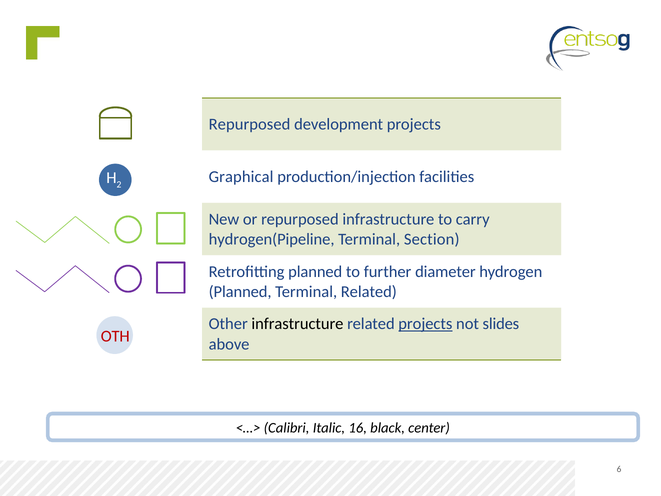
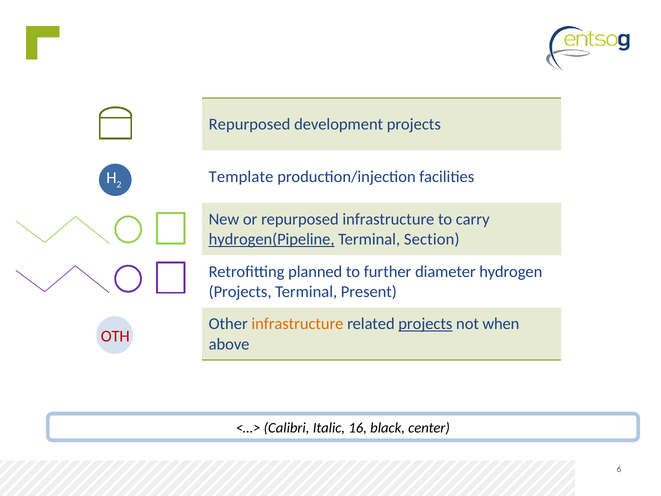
Graphical: Graphical -> Template (241, 177)
hydrogen(Pipeline underline: none -> present (272, 239)
Planned: Planned -> Projects (240, 292)
Terminal Related: Related -> Present (369, 292)
infrastructure colour: black -> orange (297, 324)
slides: slides -> when (501, 324)
